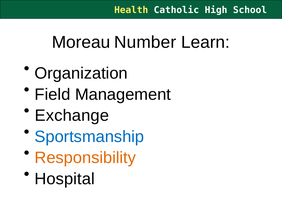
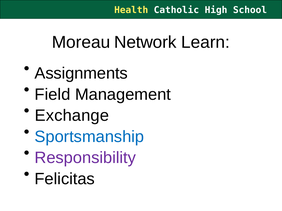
Number: Number -> Network (145, 42)
Organization: Organization -> Assignments (81, 74)
Responsibility colour: orange -> purple (85, 158)
Hospital: Hospital -> Felicitas (65, 179)
